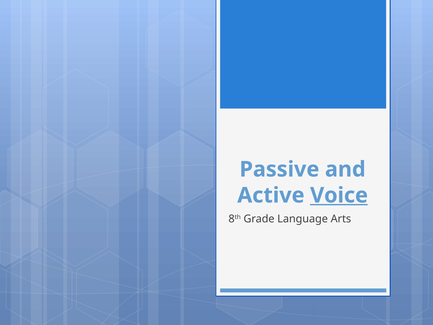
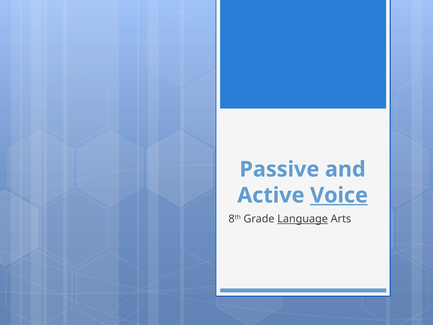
Language underline: none -> present (303, 219)
